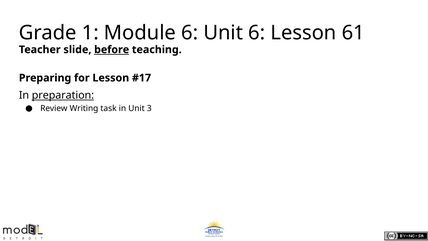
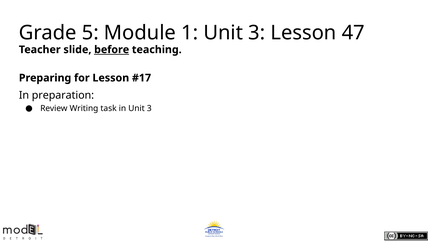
1: 1 -> 5 (90, 33)
Module 6: 6 -> 1 (190, 33)
6: 6 -> 3 (257, 33)
61: 61 -> 47 (353, 33)
preparation underline: present -> none (63, 95)
